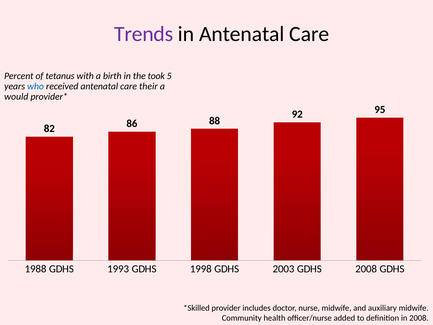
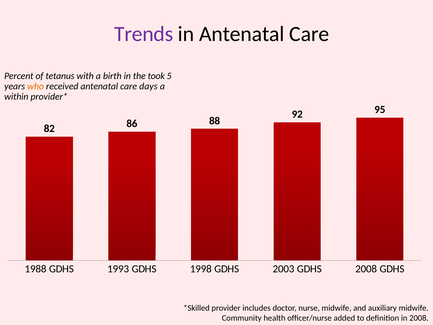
who colour: blue -> orange (36, 86)
their: their -> days (148, 86)
would: would -> within (16, 97)
